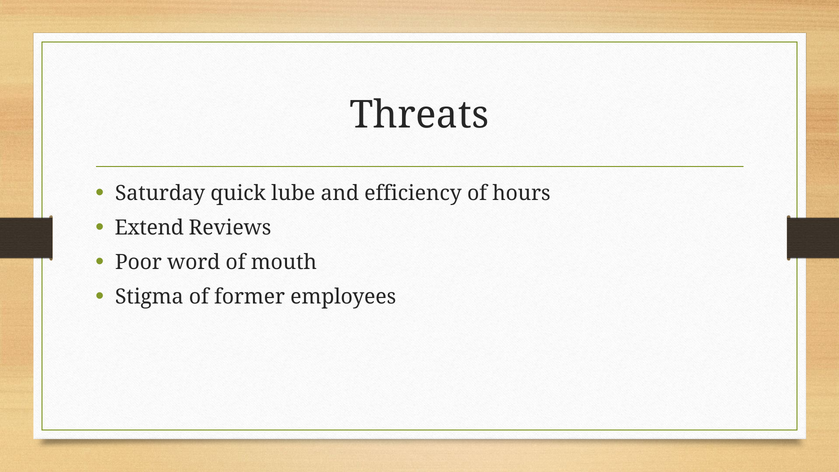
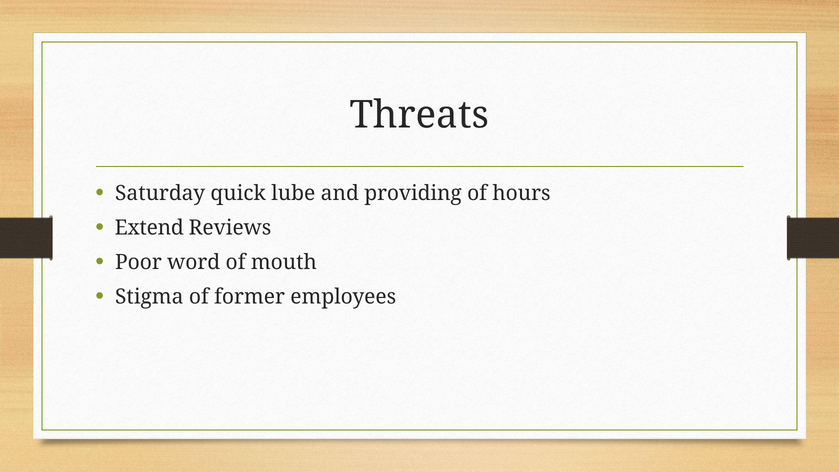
efficiency: efficiency -> providing (413, 193)
